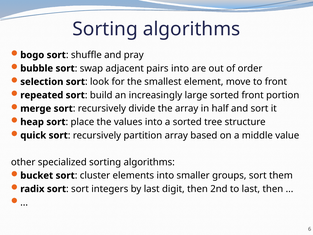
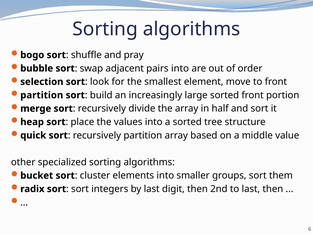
repeated: repeated -> partition (42, 95)
